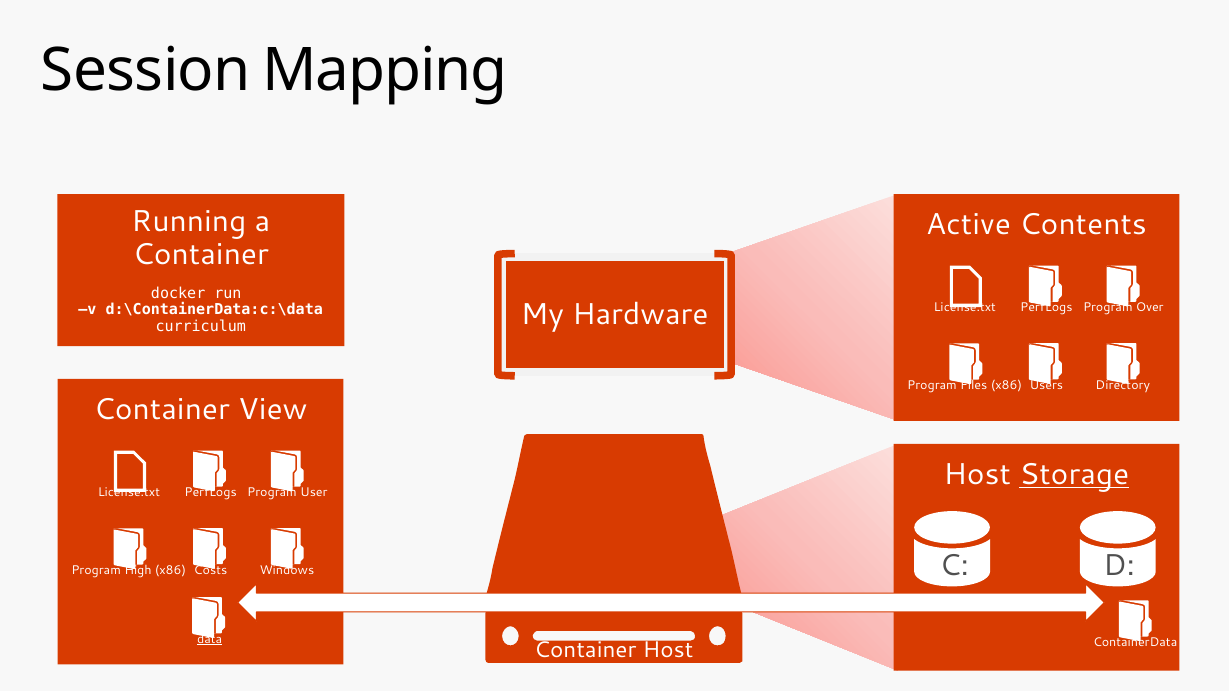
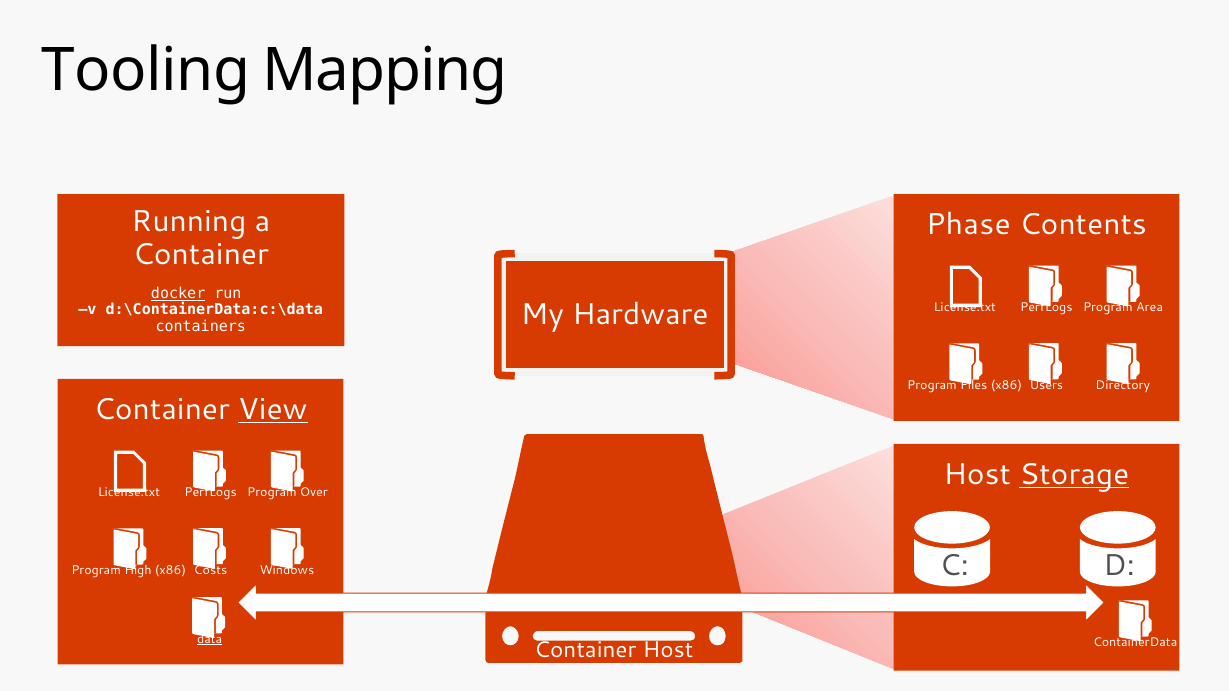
Session: Session -> Tooling (146, 70)
Active: Active -> Phase (968, 225)
docker underline: none -> present (178, 294)
Over: Over -> Area (1150, 308)
curriculum: curriculum -> containers (201, 326)
View underline: none -> present (273, 410)
User: User -> Over (314, 493)
